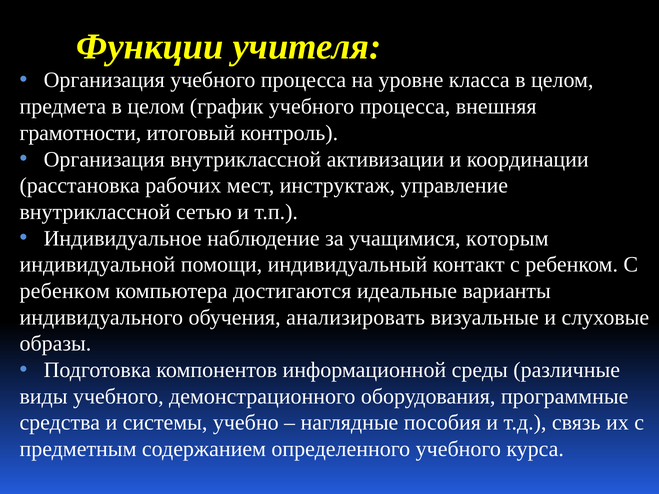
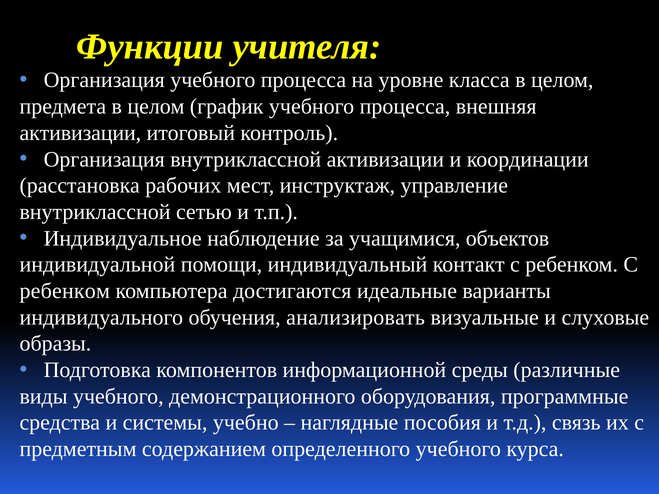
грамотности: грамотности -> активизации (80, 133)
которым: которым -> объектов (507, 238)
